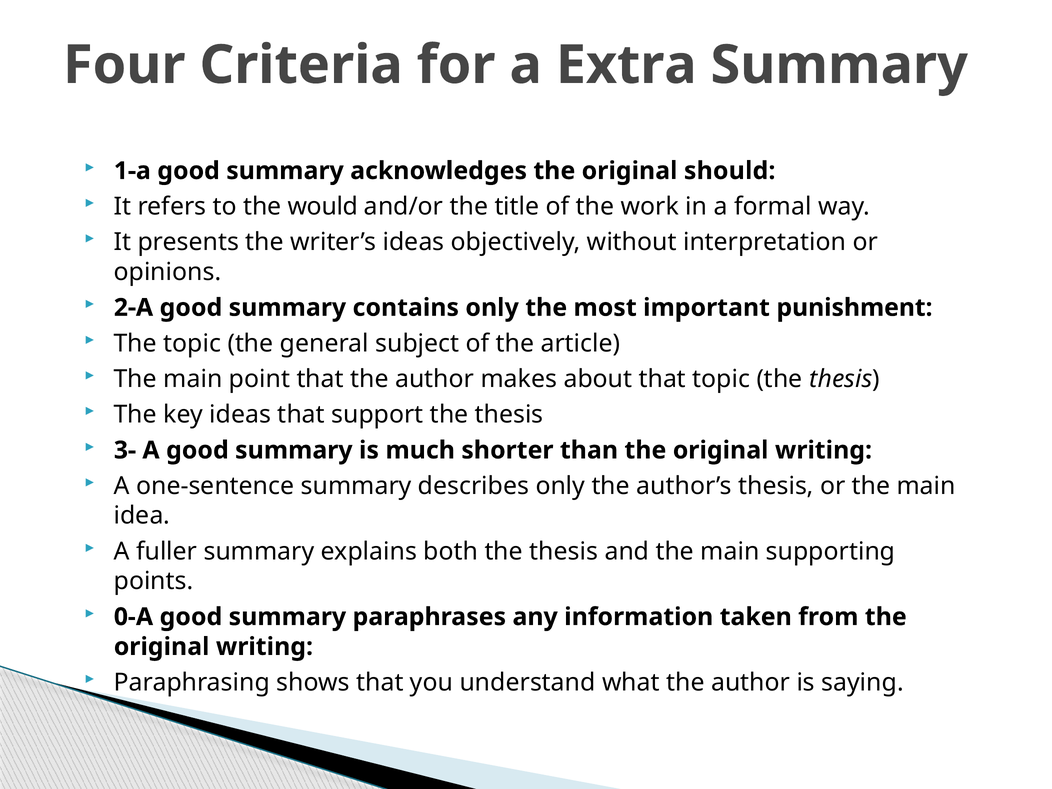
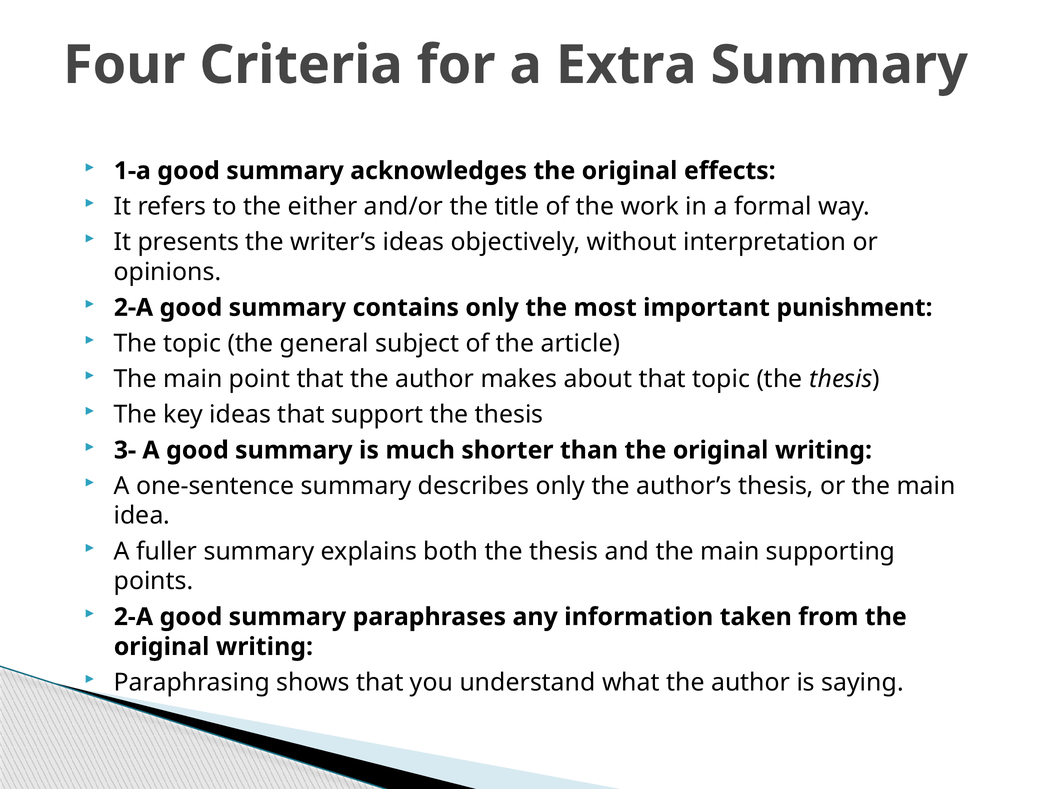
should: should -> effects (730, 171)
would: would -> either (323, 207)
0-A: 0-A -> 2-A (133, 617)
